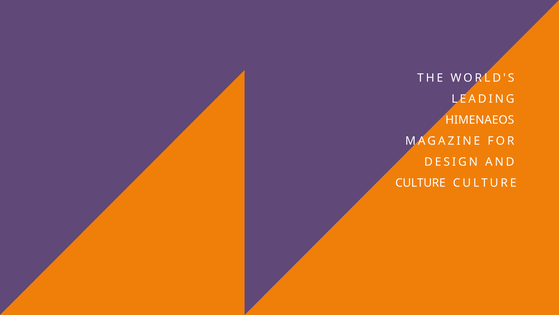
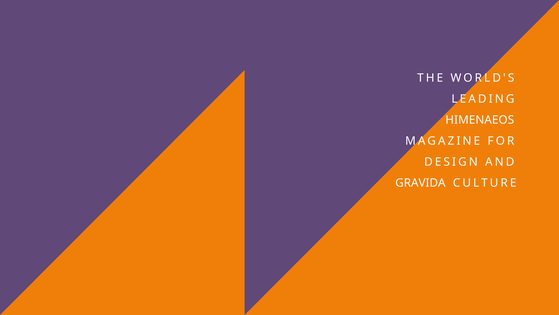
CULTURE: CULTURE -> GRAVIDA (420, 183)
